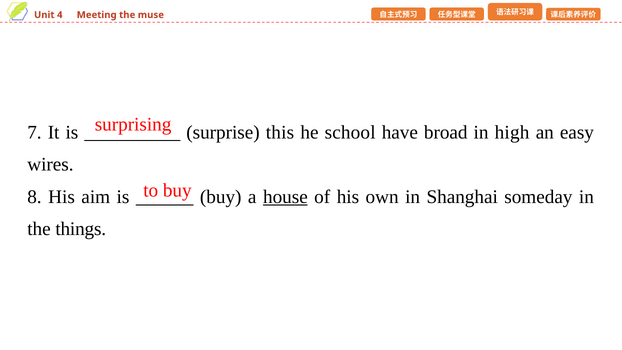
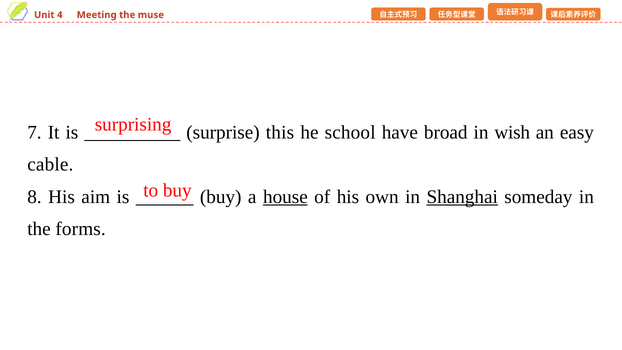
high: high -> wish (512, 132)
wires: wires -> cable (50, 164)
Shanghai underline: none -> present (462, 197)
things: things -> forms (81, 229)
